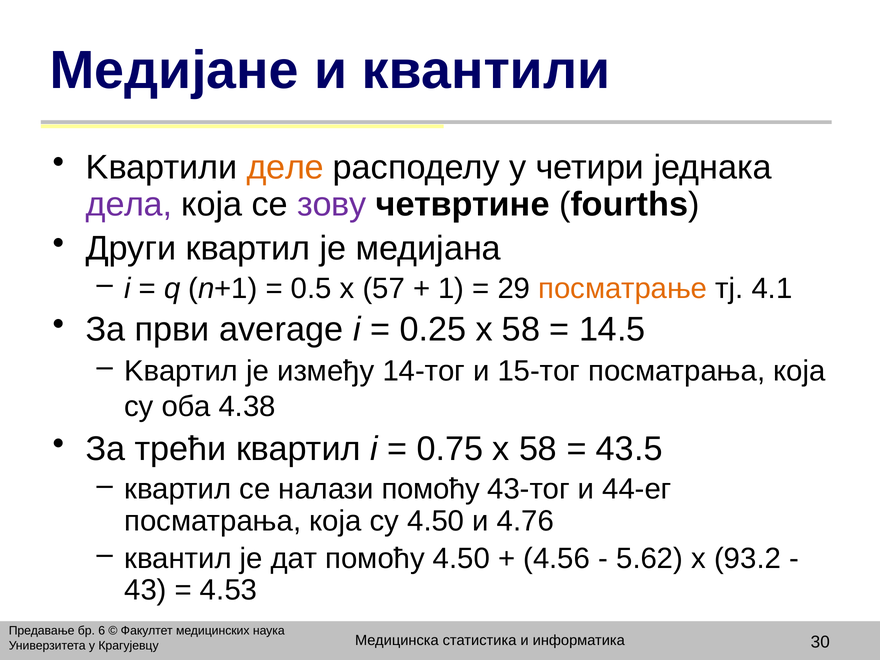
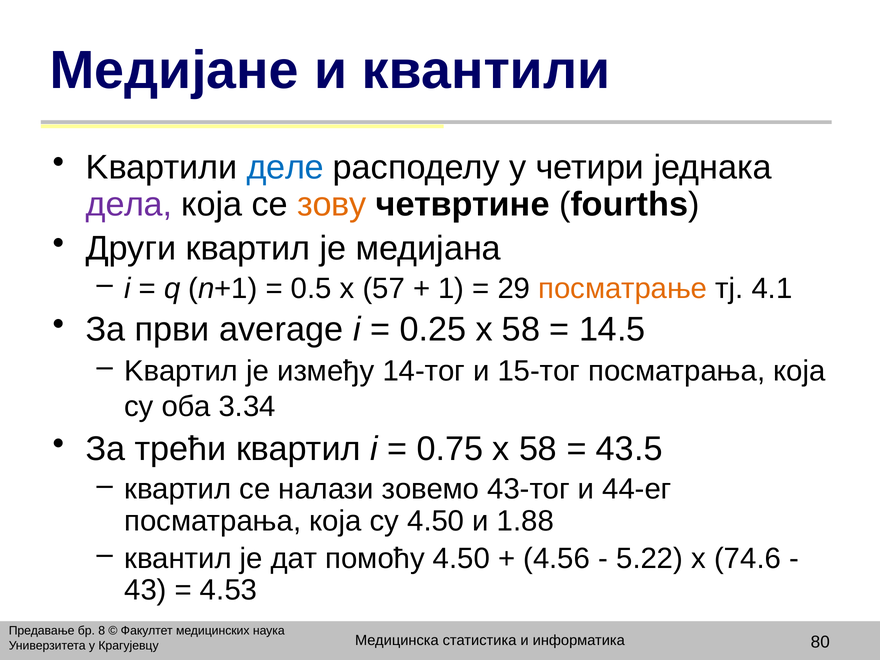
деле colour: orange -> blue (285, 168)
зову colour: purple -> orange (332, 204)
4.38: 4.38 -> 3.34 (247, 407)
налази помоћу: помоћу -> зовемо (431, 489)
4.76: 4.76 -> 1.88 (525, 521)
5.62: 5.62 -> 5.22 (650, 558)
93.2: 93.2 -> 74.6 (748, 558)
6: 6 -> 8 (102, 631)
30: 30 -> 80 (820, 642)
